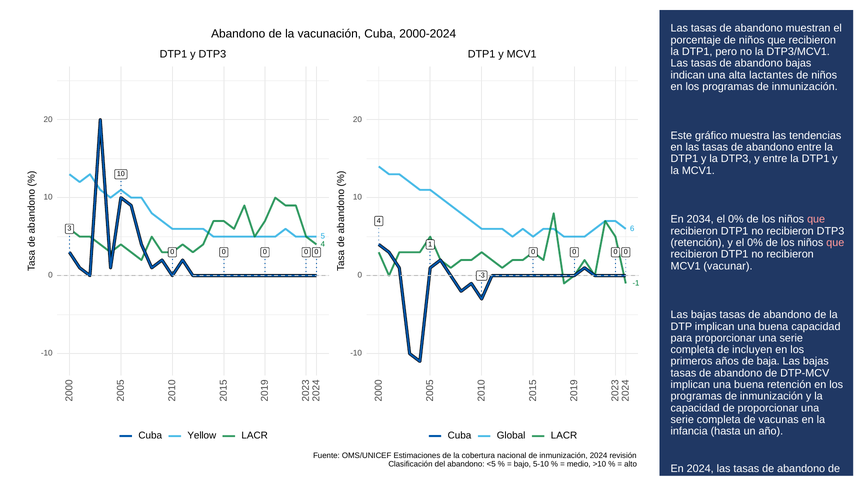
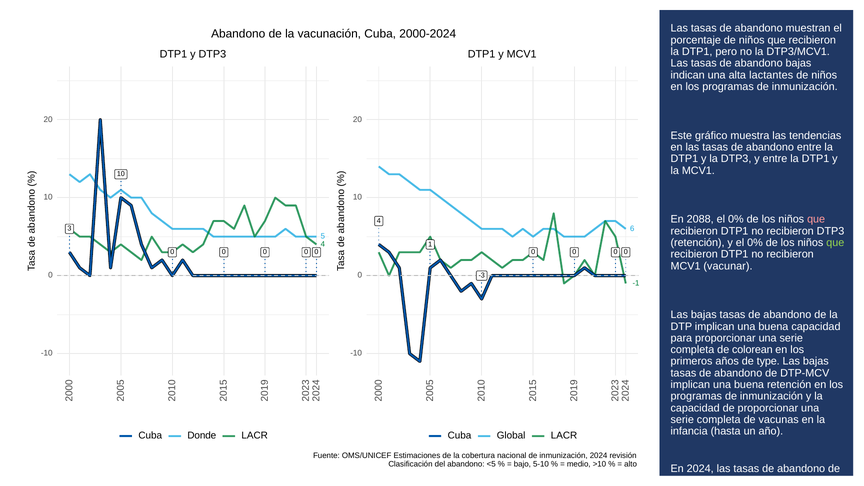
2034: 2034 -> 2088 (700, 219)
que colour: pink -> light green (835, 243)
incluyen: incluyen -> colorean (752, 350)
baja: baja -> type (768, 361)
Yellow: Yellow -> Donde (202, 436)
